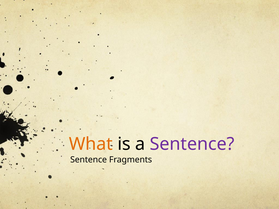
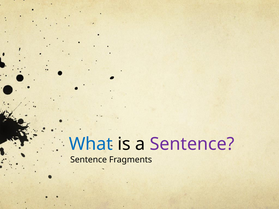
What colour: orange -> blue (91, 144)
